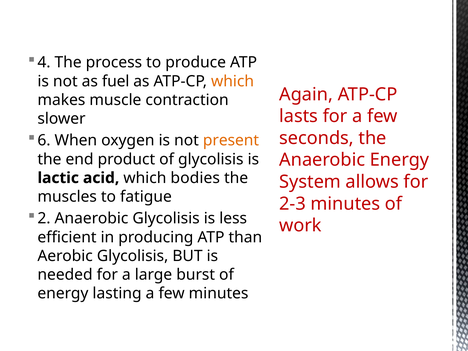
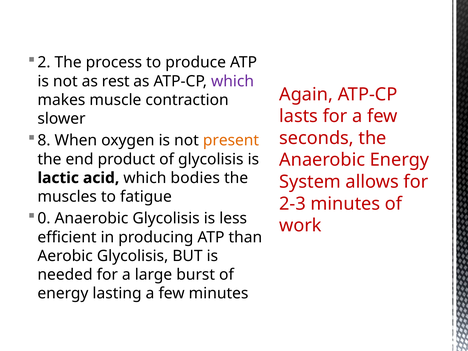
4: 4 -> 2 (44, 62)
fuel: fuel -> rest (116, 81)
which colour: orange -> purple (233, 81)
6: 6 -> 8 (44, 140)
2: 2 -> 0 (44, 218)
